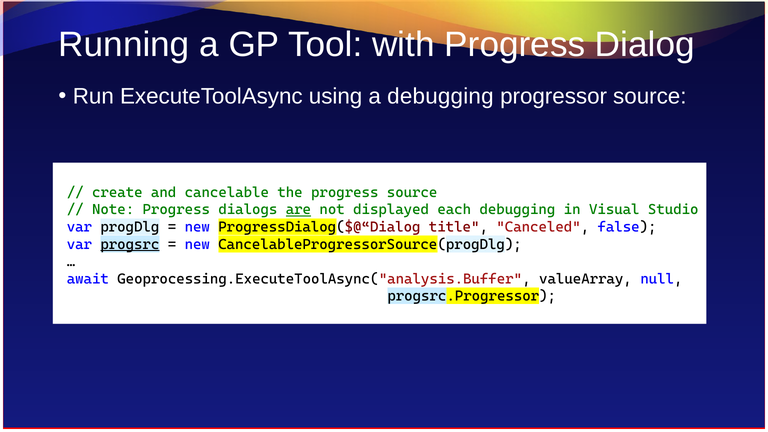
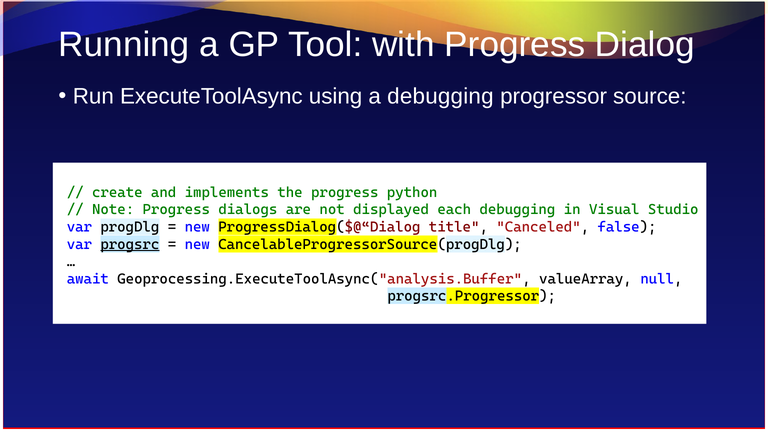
cancelable: cancelable -> implements (227, 192)
progress source: source -> python (412, 192)
are underline: present -> none (298, 210)
